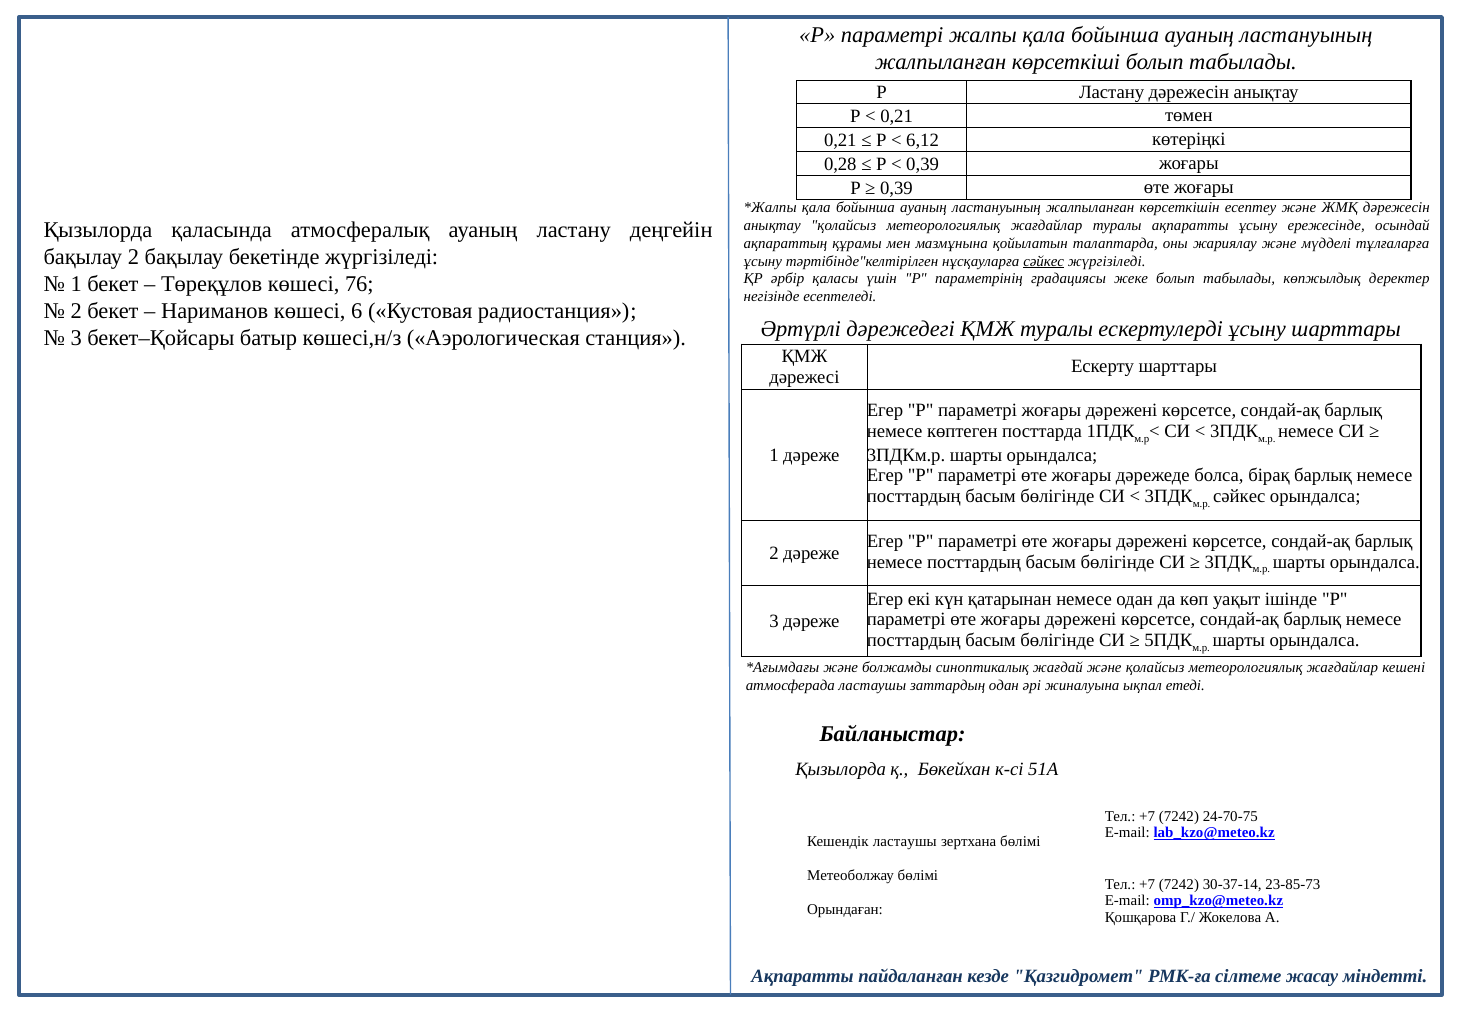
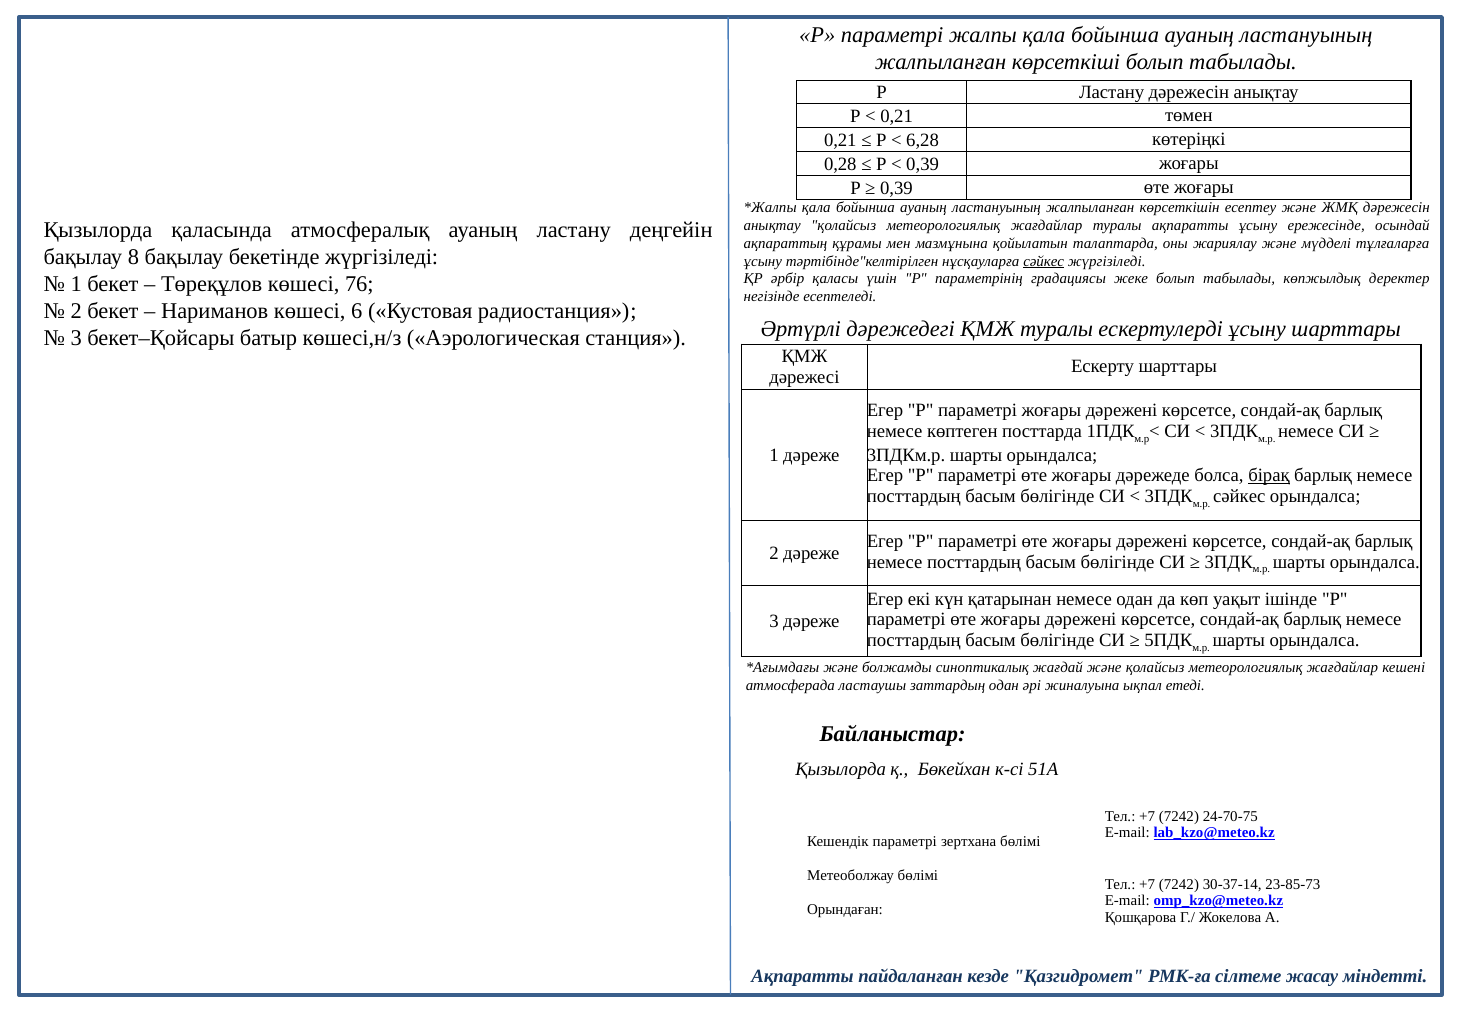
6,12: 6,12 -> 6,28 (923, 140)
бақылау 2: 2 -> 8 (133, 257)
бірақ underline: none -> present (1269, 475)
Кешендік ластаушы: ластаушы -> параметрі (905, 841)
